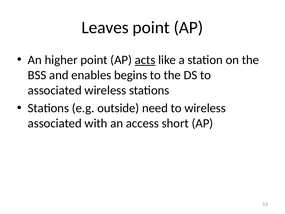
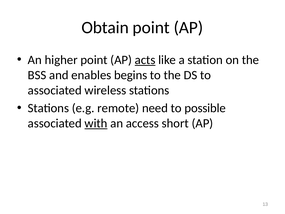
Leaves: Leaves -> Obtain (105, 28)
outside: outside -> remote (118, 108)
to wireless: wireless -> possible (205, 108)
with underline: none -> present (96, 123)
